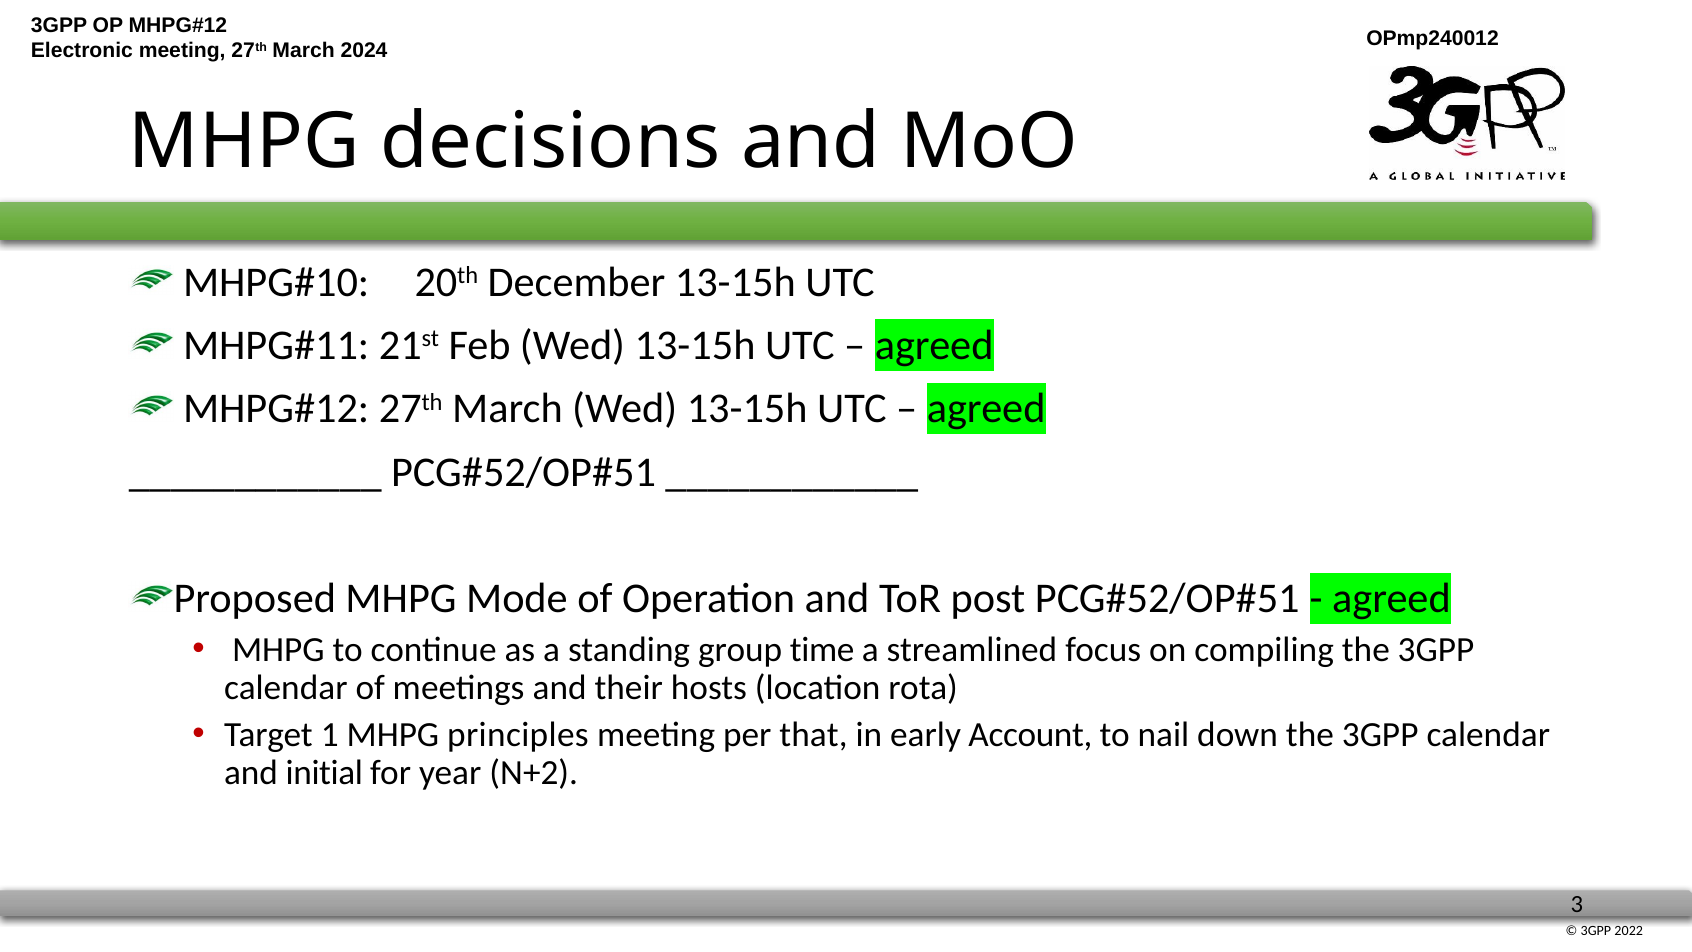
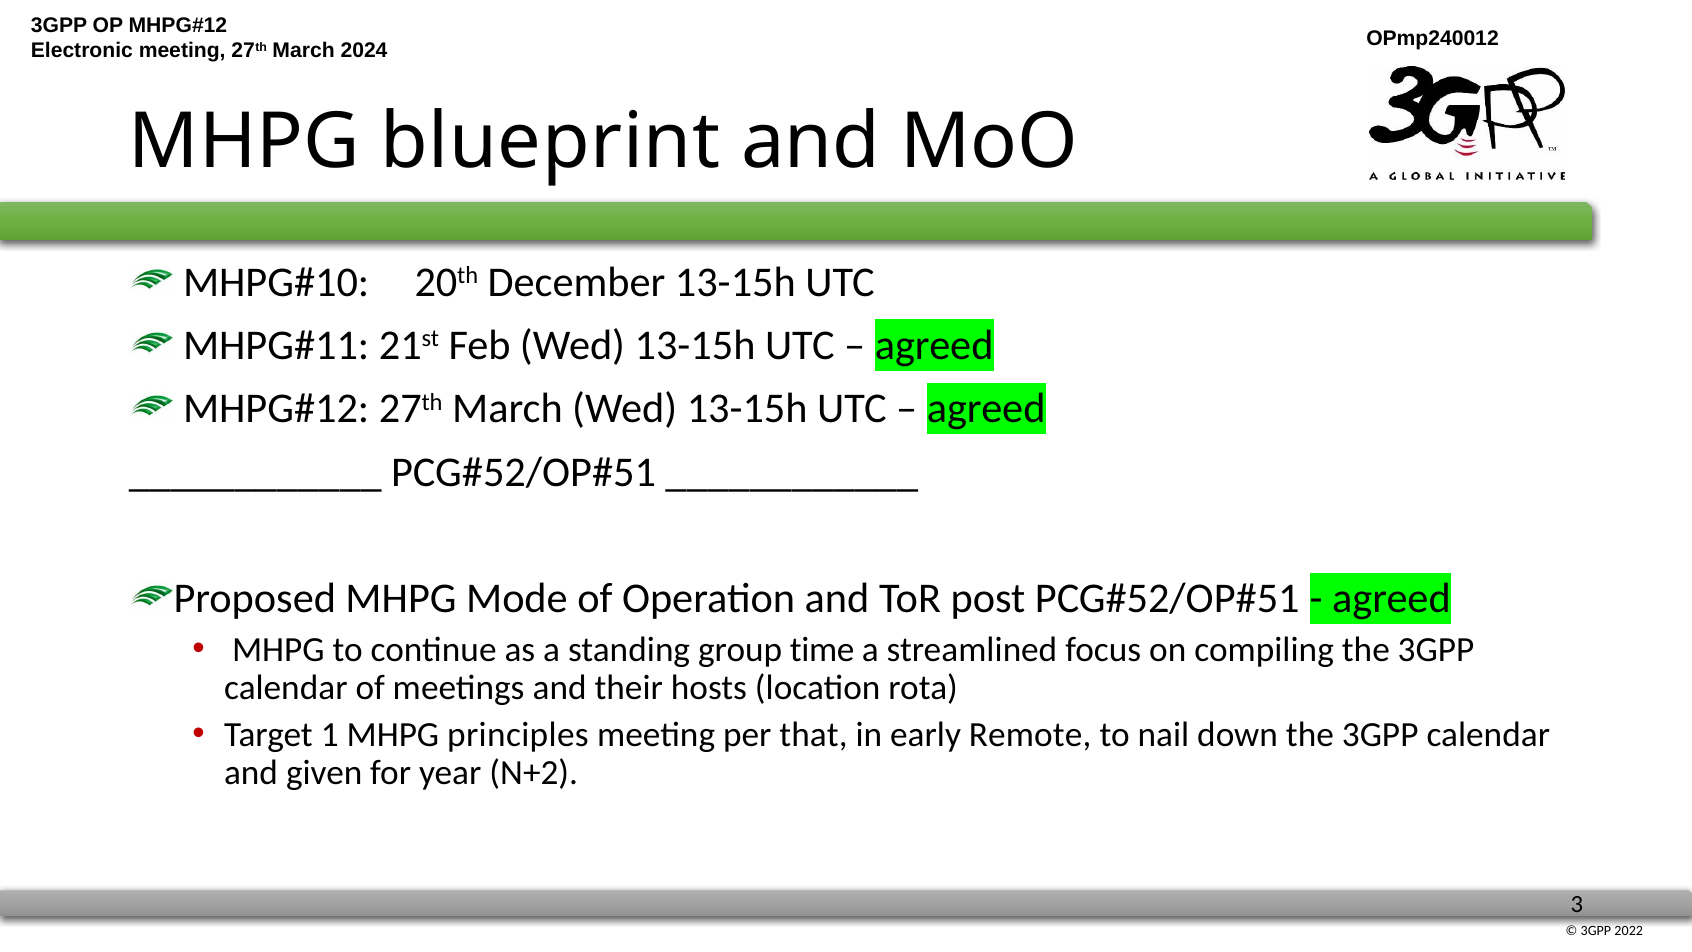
decisions: decisions -> blueprint (550, 142)
Account: Account -> Remote (1030, 734)
initial: initial -> given (324, 772)
